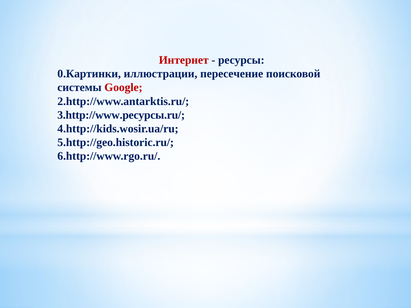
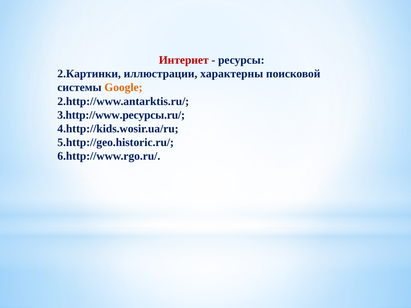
0.Картинки: 0.Картинки -> 2.Картинки (89, 74)
пересечение: пересечение -> характерны (232, 74)
Google colour: red -> orange (123, 88)
